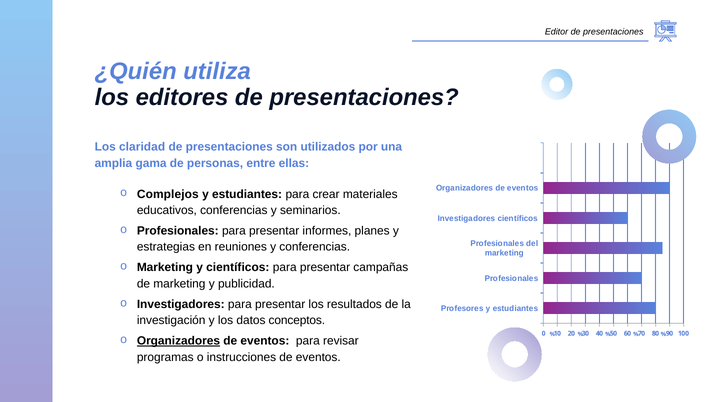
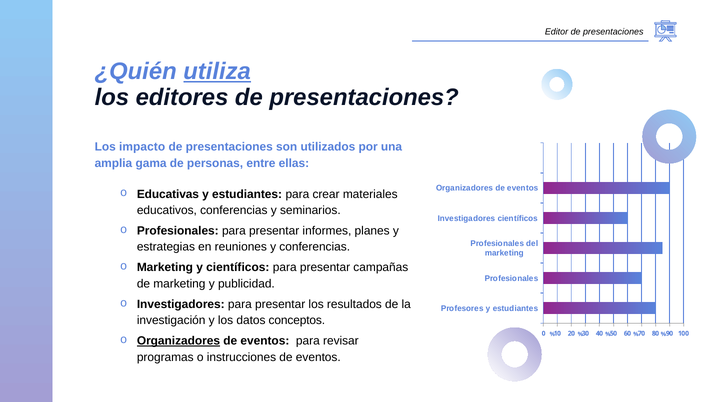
utiliza underline: none -> present (217, 72)
claridad: claridad -> impacto (142, 147)
Complejos: Complejos -> Educativas (168, 194)
